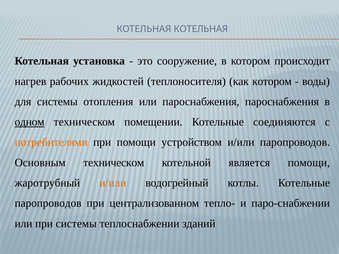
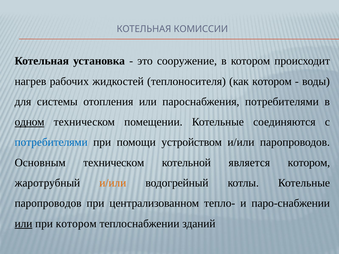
КОТЕЛЬНАЯ: КОТЕЛЬНАЯ -> КОМИССИИ (201, 29)
пароснабжения пароснабжения: пароснабжения -> потребителями (282, 102)
потребителями colour: orange -> blue (51, 142)
является помощи: помощи -> котором (309, 163)
или underline: none -> present (23, 224)
при системы: системы -> котором (76, 224)
